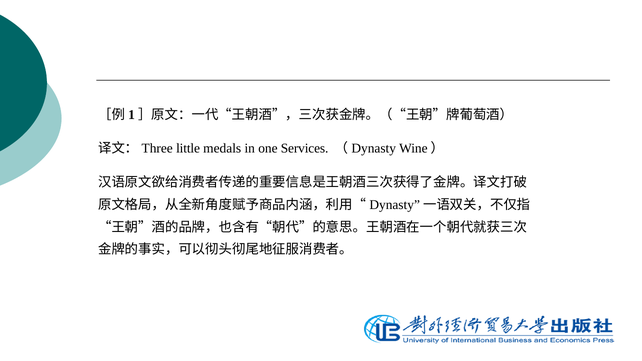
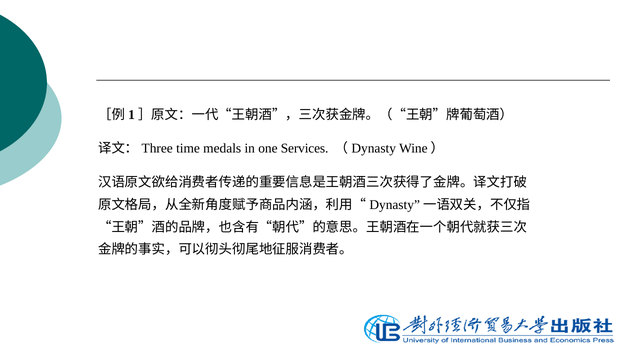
little: little -> time (188, 149)
